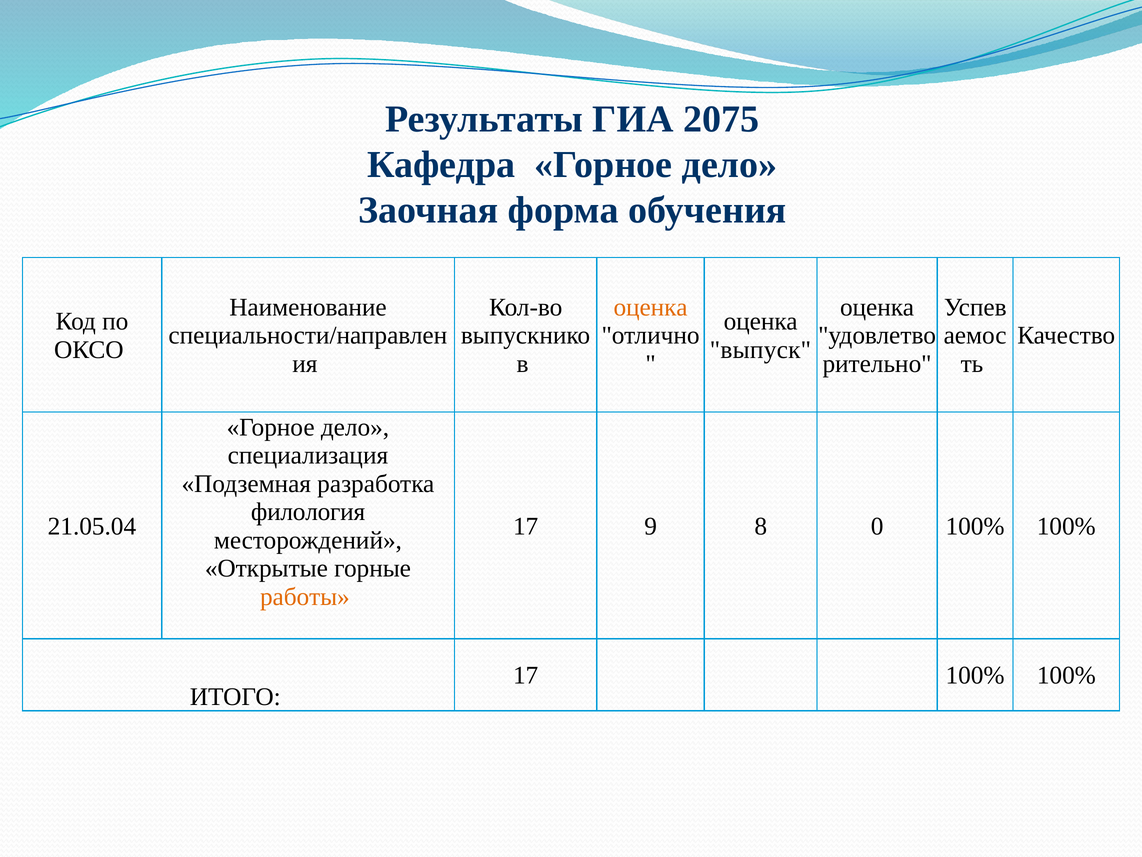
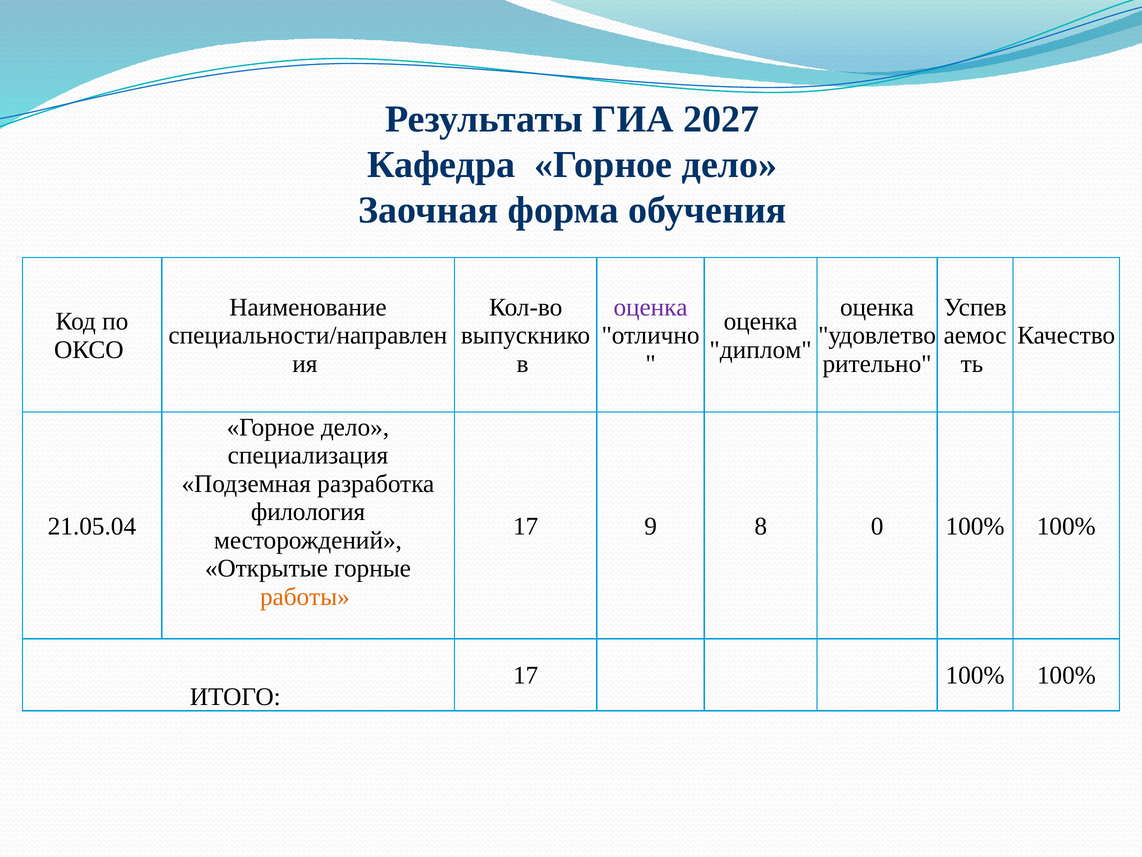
2075: 2075 -> 2027 (721, 119)
оценка colour: orange -> purple (651, 307)
выпуск: выпуск -> диплом (761, 349)
